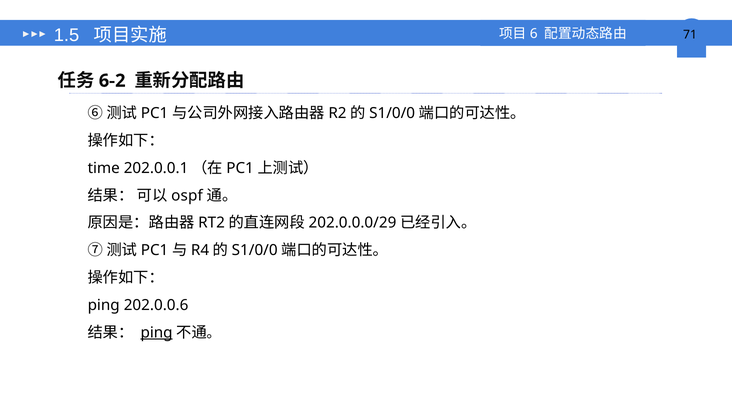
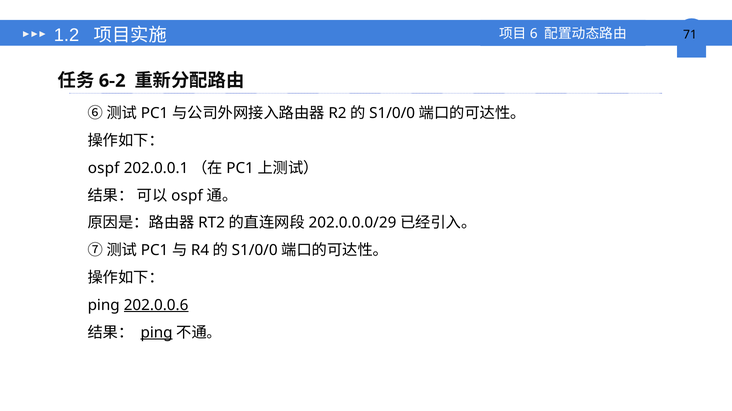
1.5: 1.5 -> 1.2 (67, 35)
time: time -> ospf (104, 168)
202.0.0.6 underline: none -> present (156, 306)
